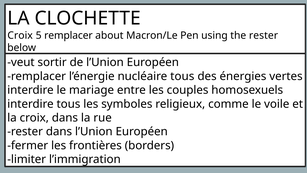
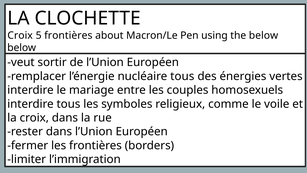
5 remplacer: remplacer -> frontières (68, 35)
the rester: rester -> below (263, 35)
